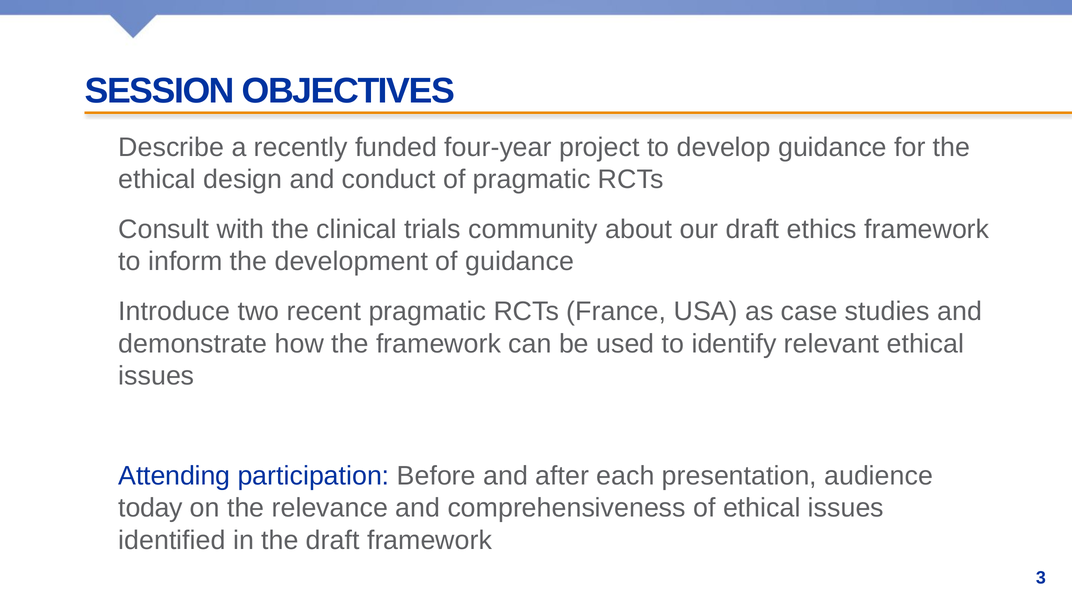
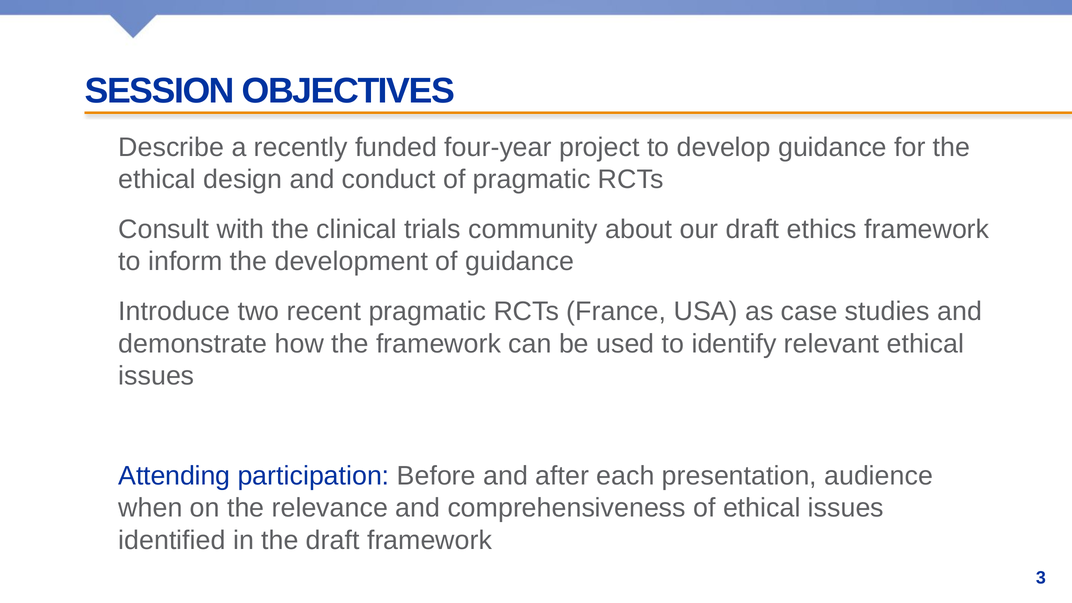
today: today -> when (150, 508)
